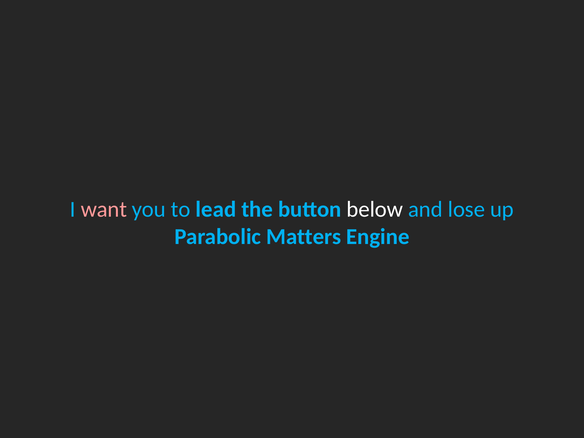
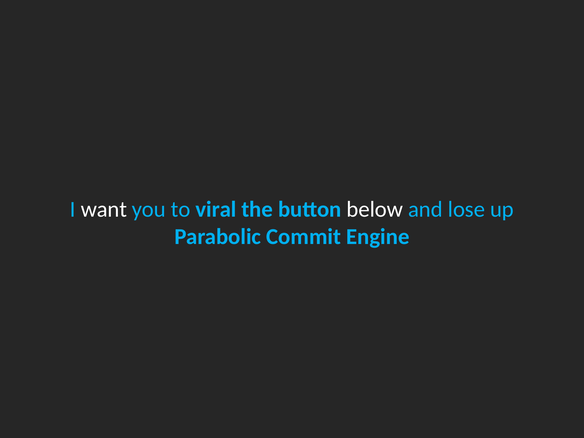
want colour: pink -> white (104, 209)
lead: lead -> viral (216, 209)
Matters: Matters -> Commit (304, 237)
